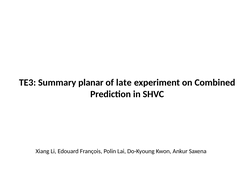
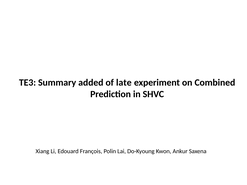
planar: planar -> added (91, 83)
